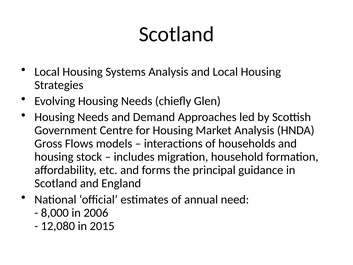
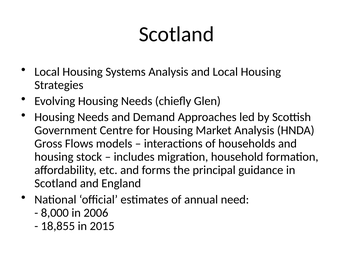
12,080: 12,080 -> 18,855 (58, 226)
